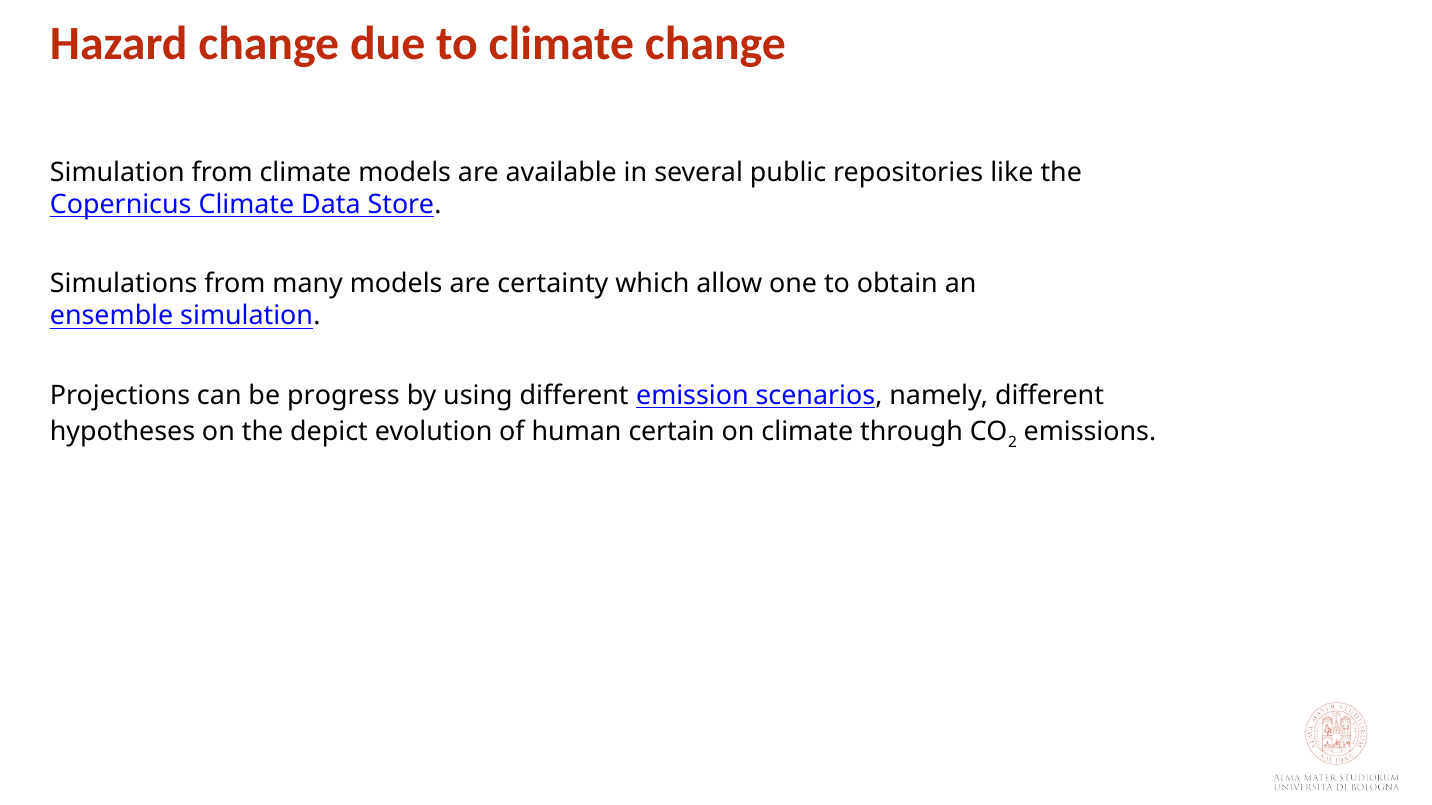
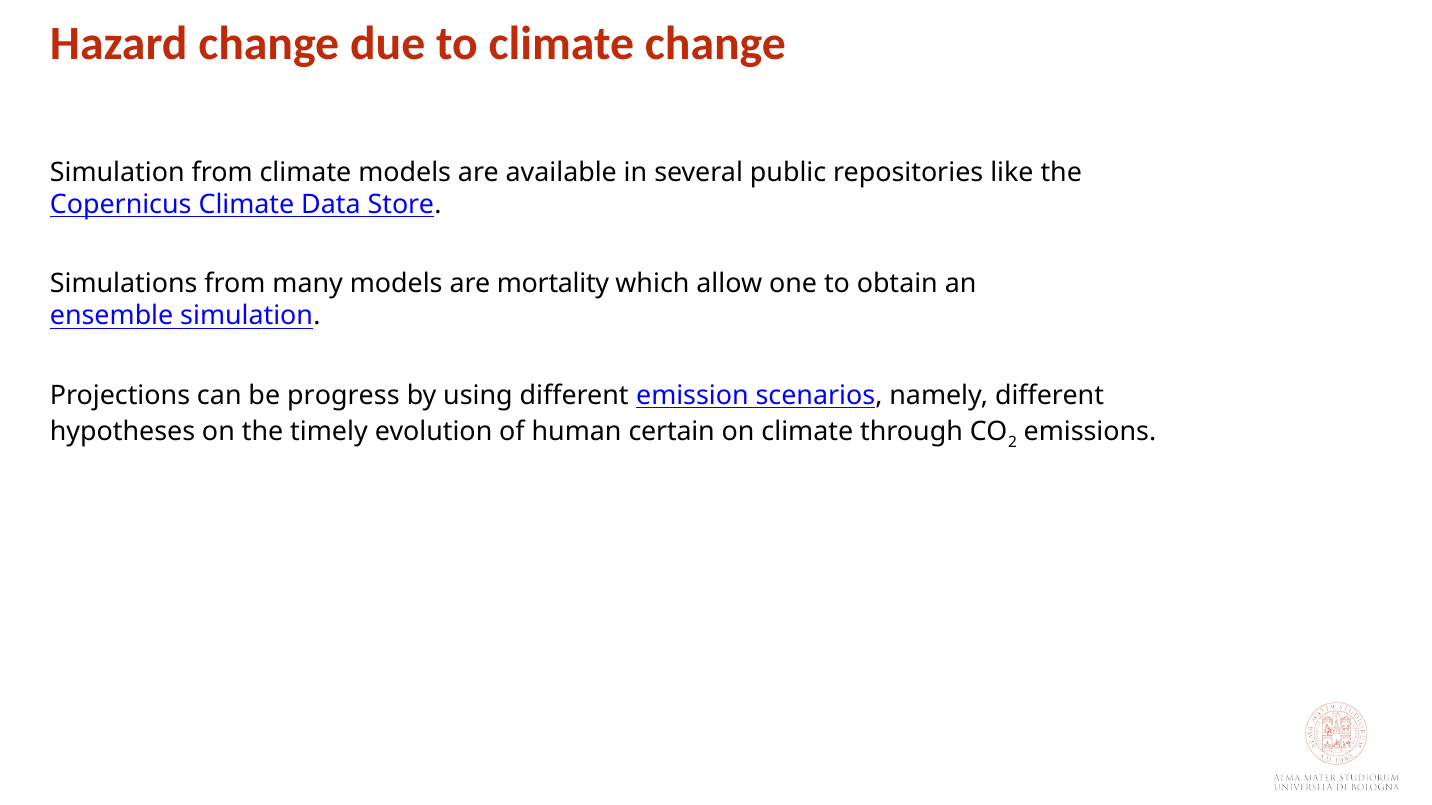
certainty: certainty -> mortality (553, 284)
depict: depict -> timely (329, 432)
